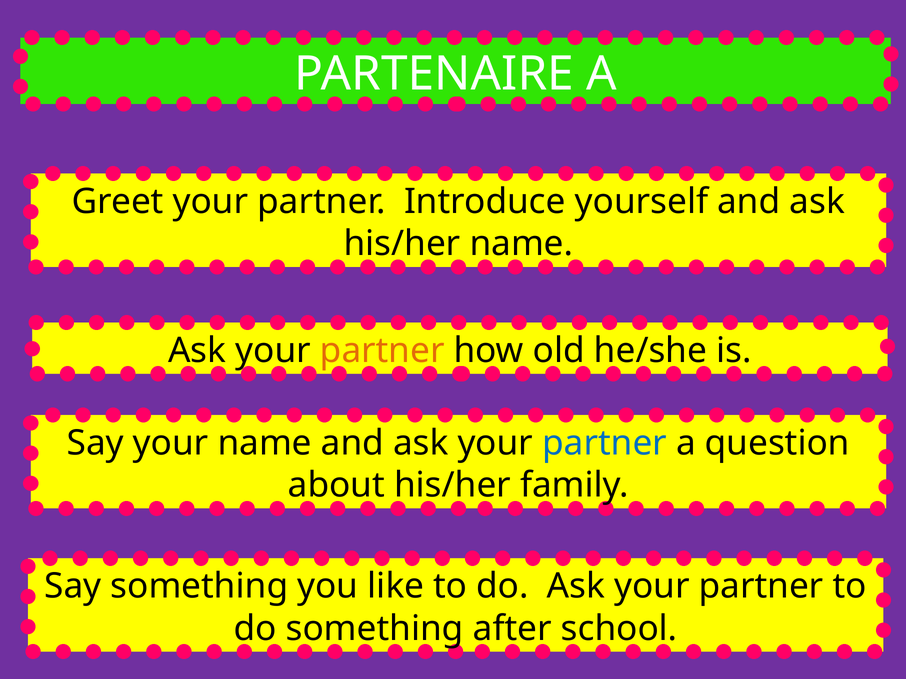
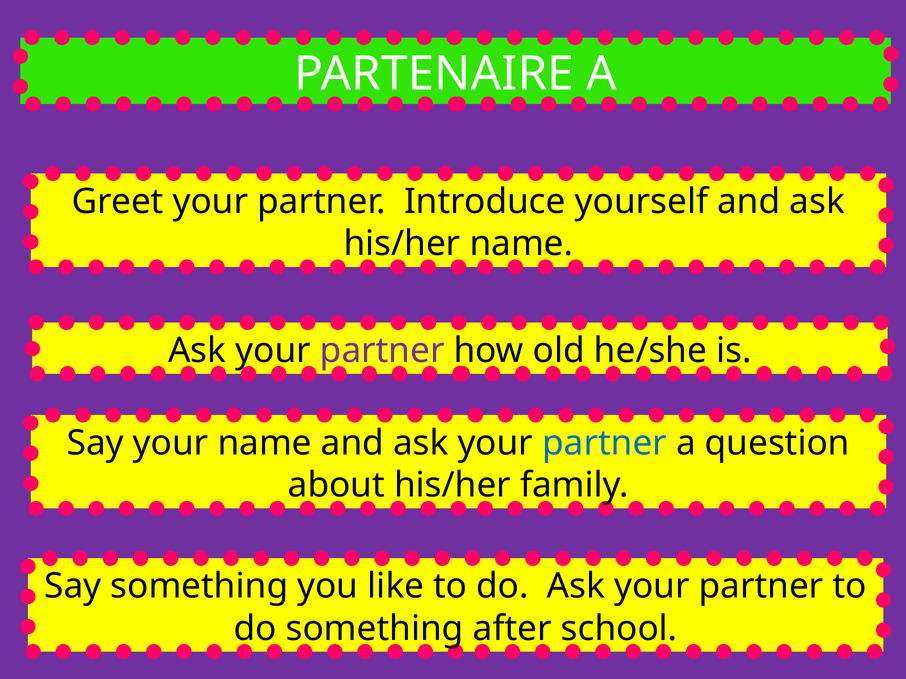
partner colour: orange -> purple (382, 351)
